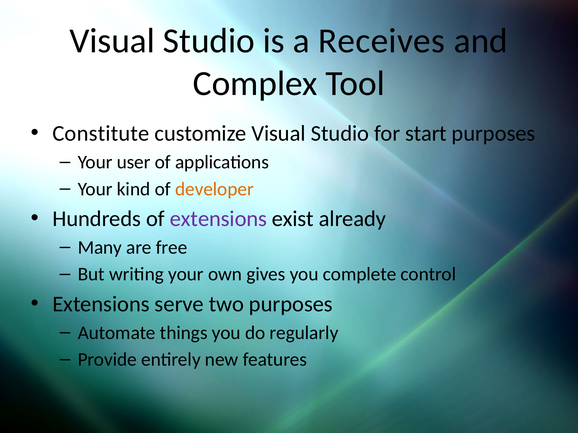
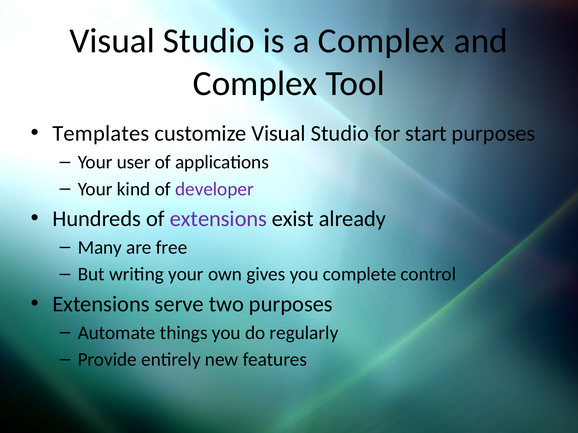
a Receives: Receives -> Complex (382, 41)
Constitute: Constitute -> Templates (101, 134)
developer colour: orange -> purple (214, 189)
